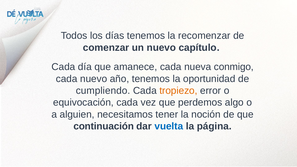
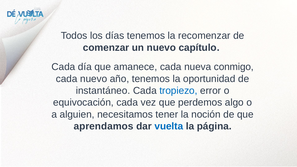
cumpliendo: cumpliendo -> instantáneo (103, 91)
tropiezo colour: orange -> blue (178, 91)
continuación: continuación -> aprendamos (104, 126)
